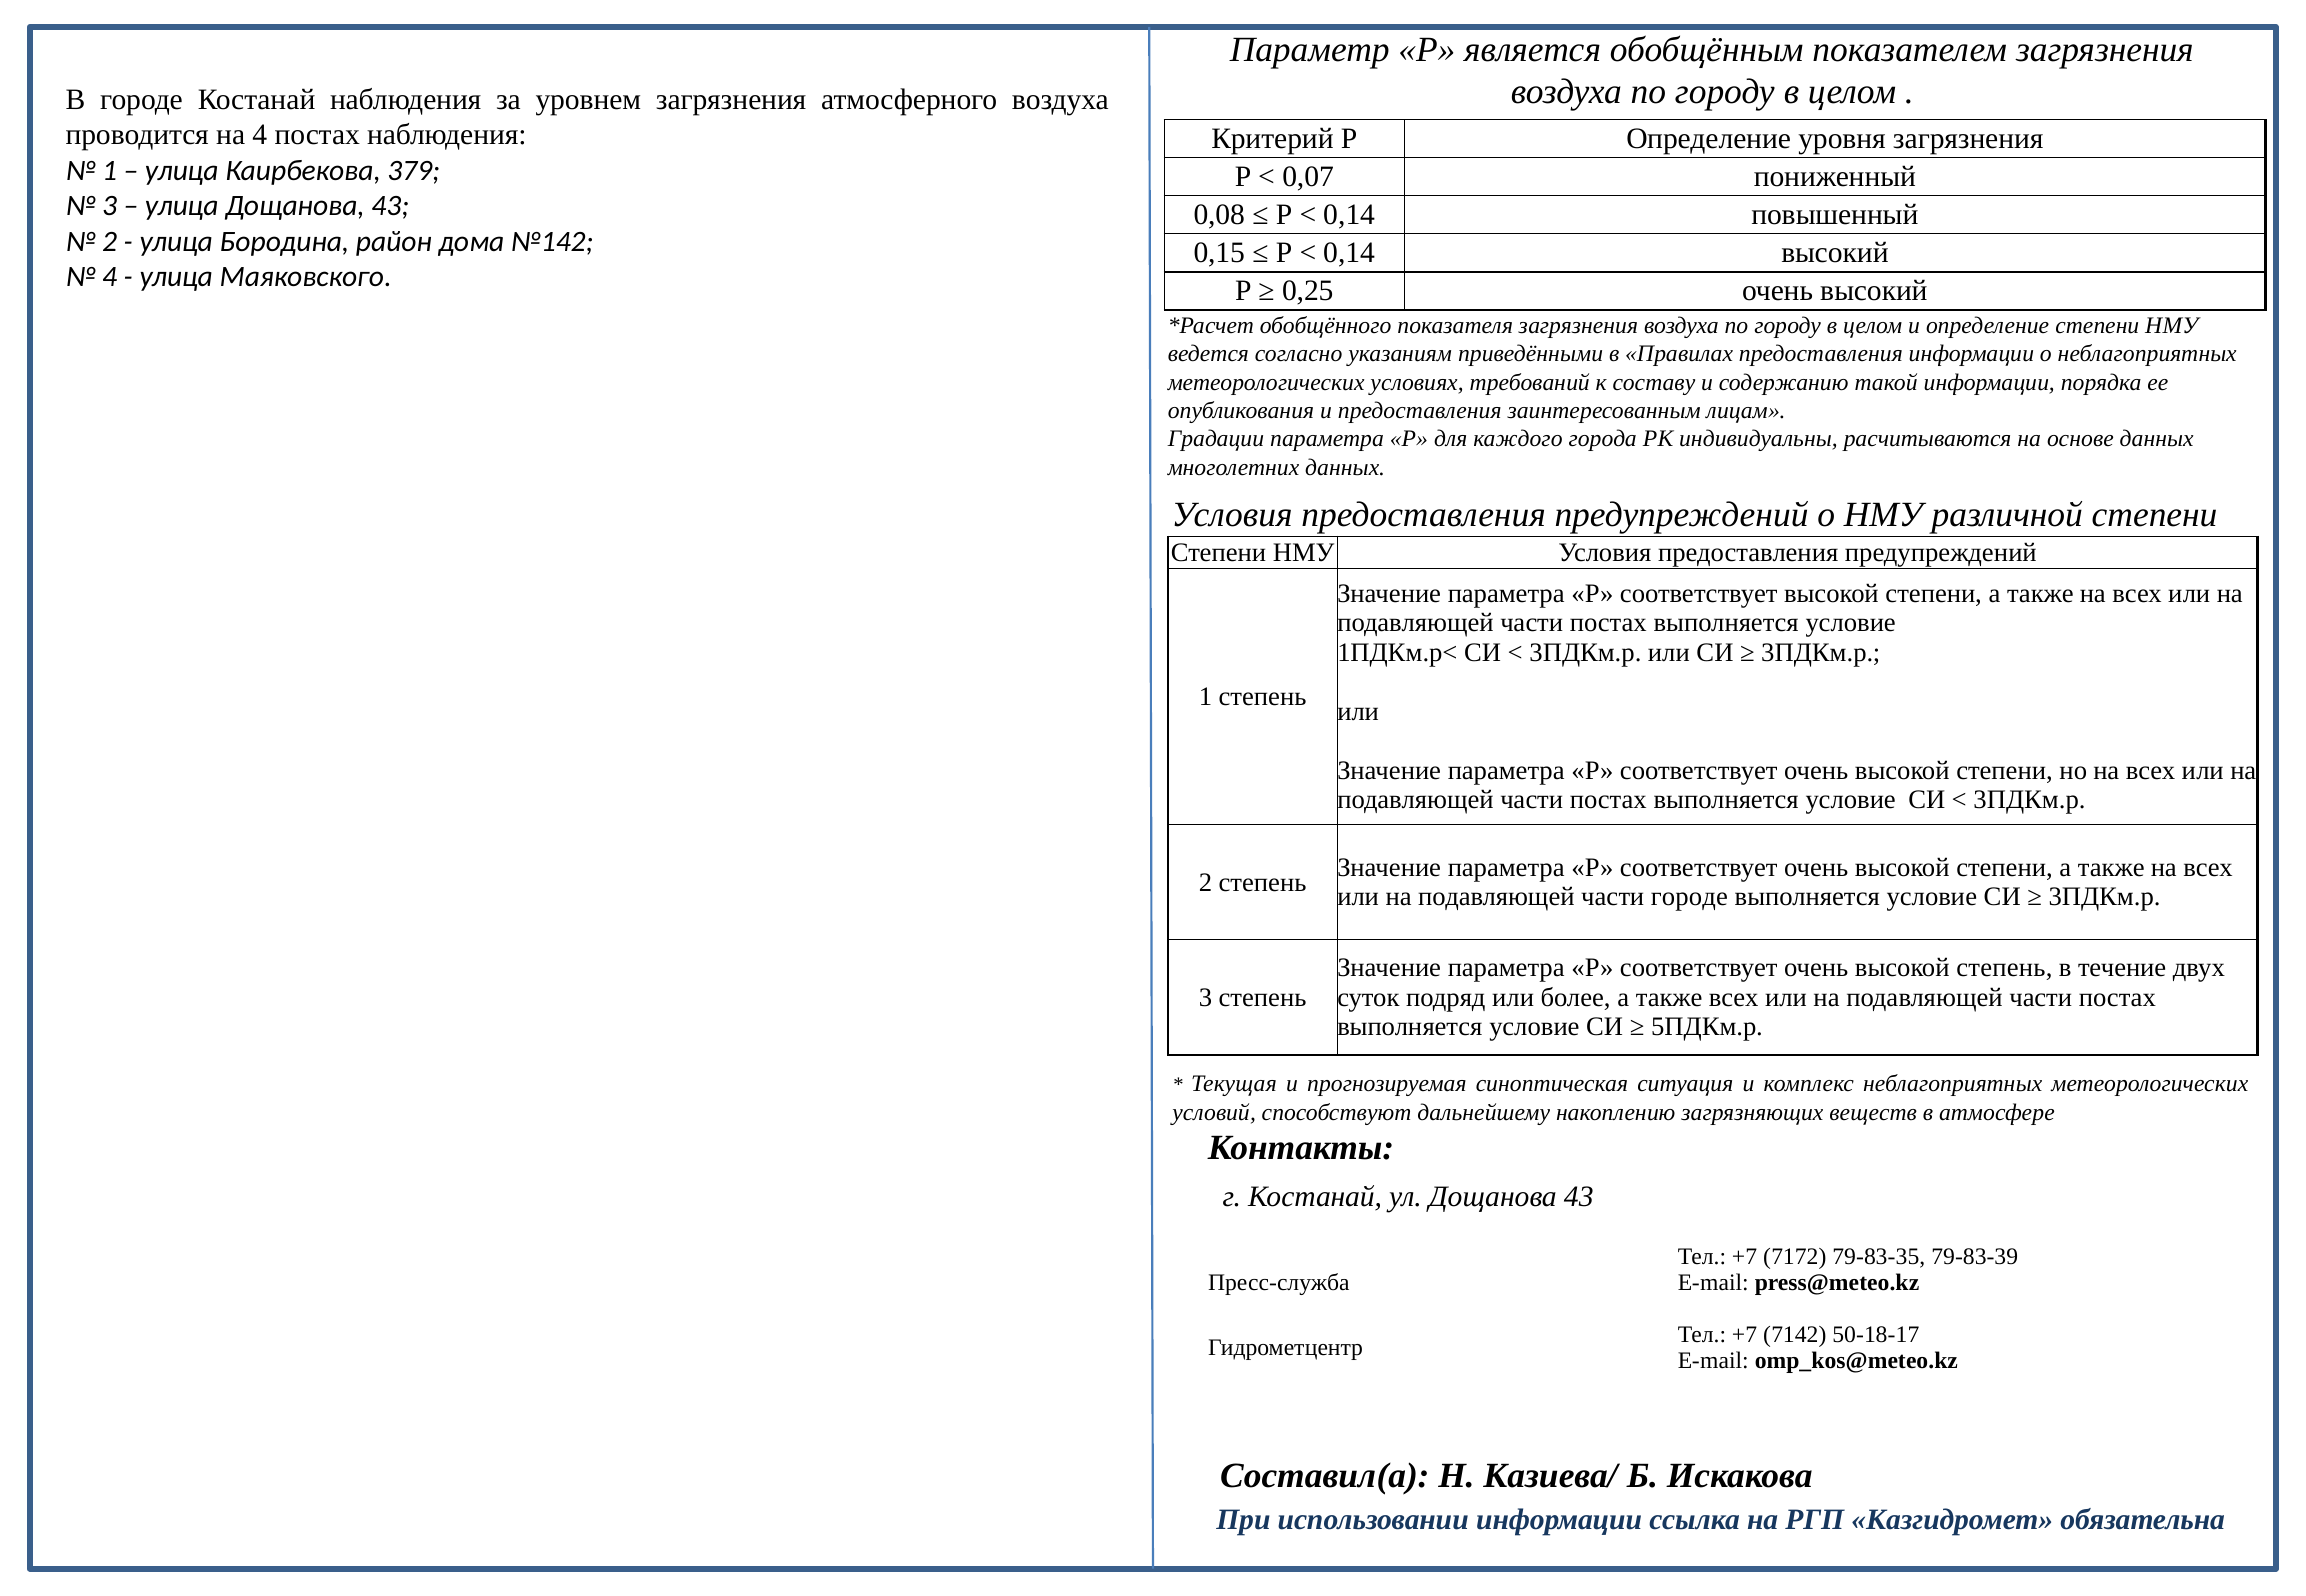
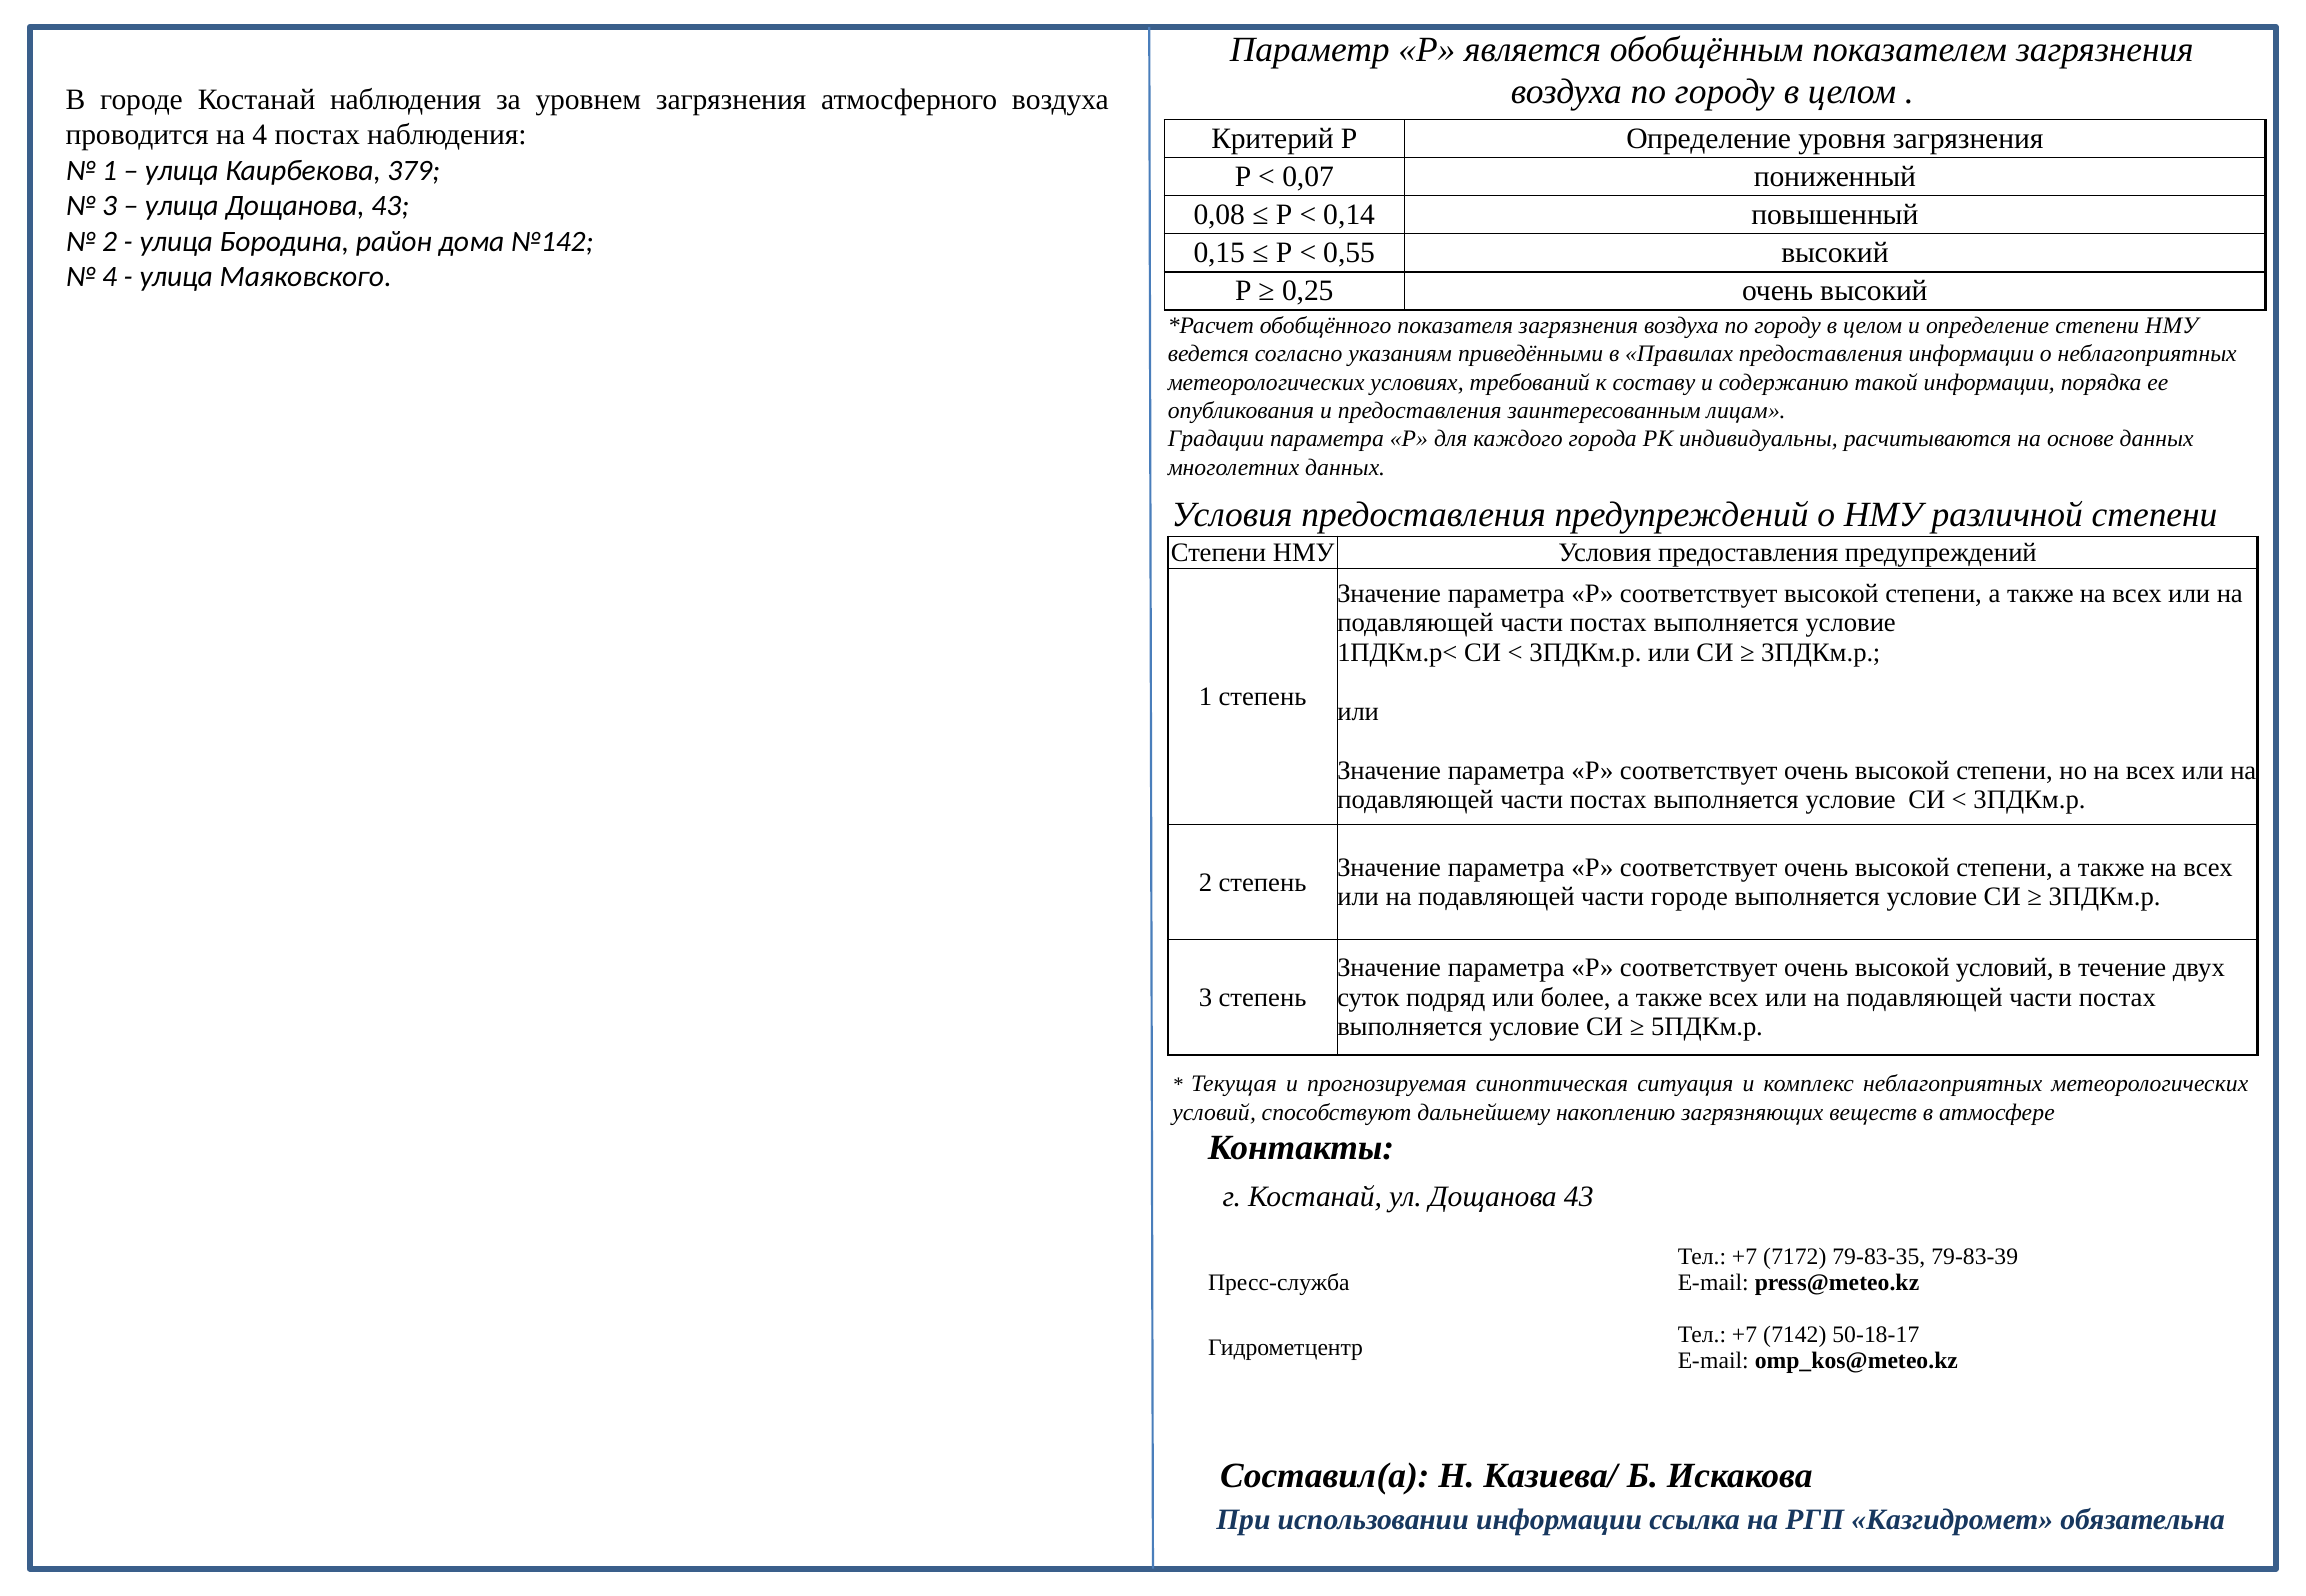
0,14: 0,14 -> 0,55 (1349, 253)
высокой степень: степень -> условий (2005, 968)
